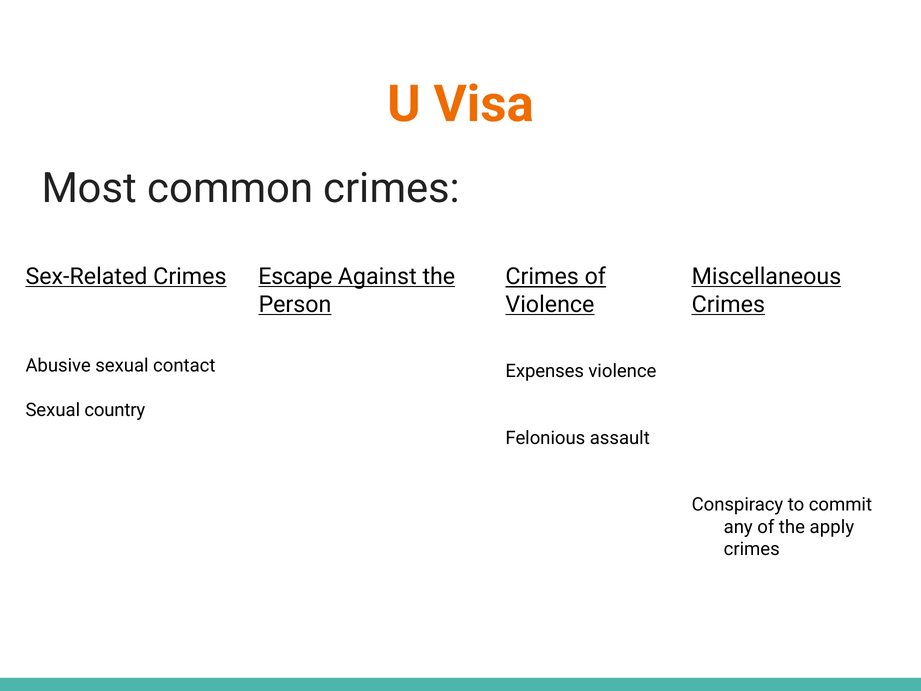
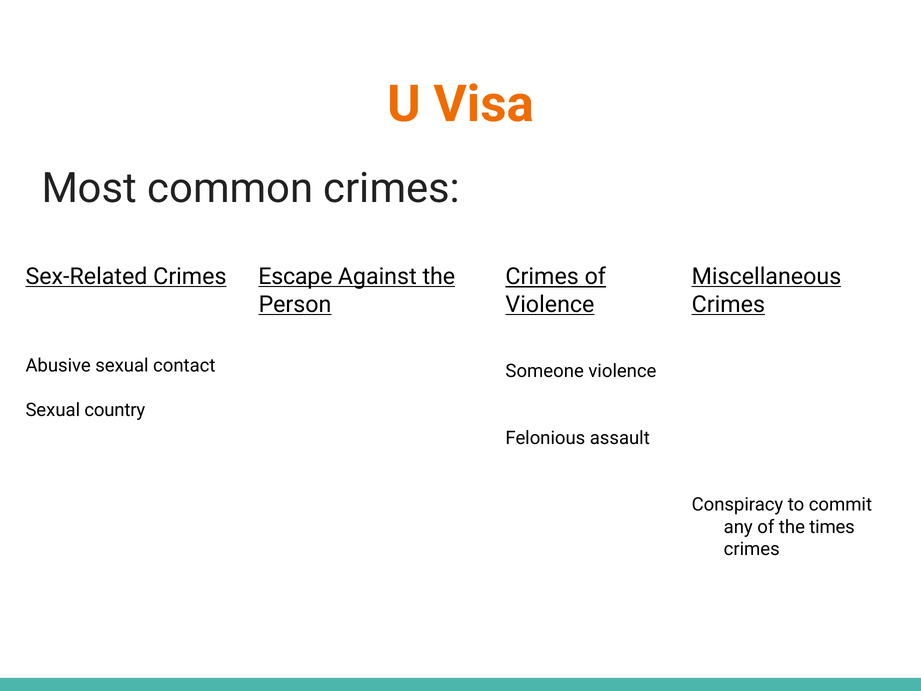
Expenses: Expenses -> Someone (545, 371)
apply: apply -> times (832, 527)
